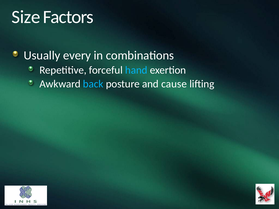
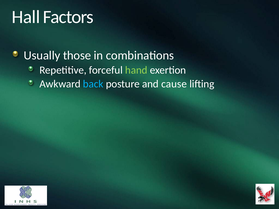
Size: Size -> Hall (26, 17)
every: every -> those (77, 55)
hand colour: light blue -> light green (136, 70)
